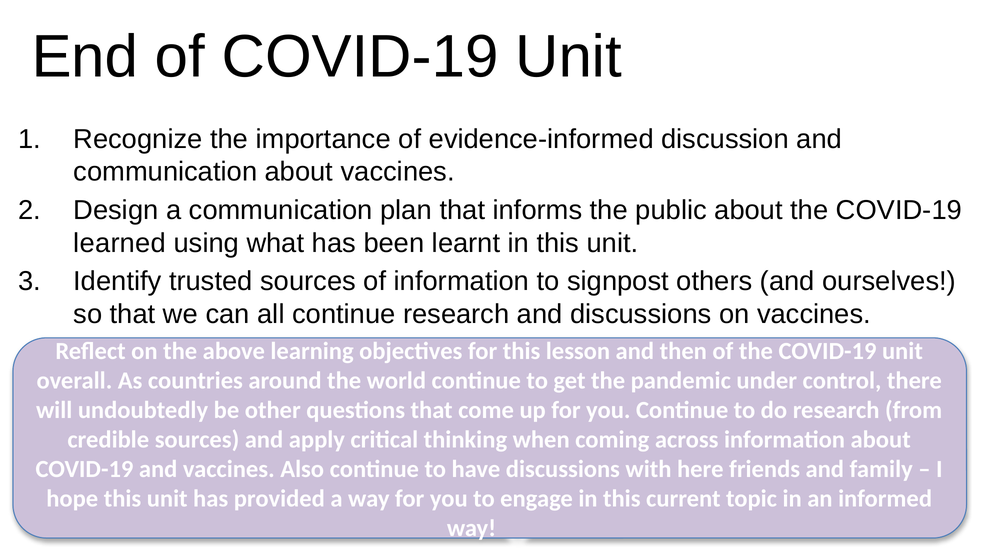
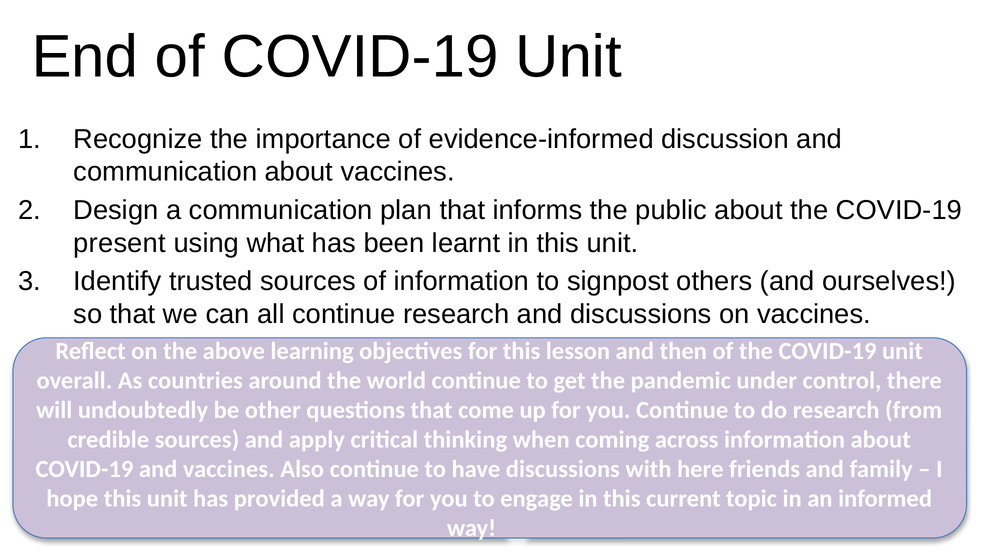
learned: learned -> present (120, 243)
